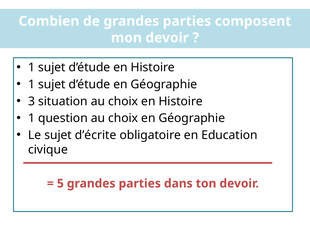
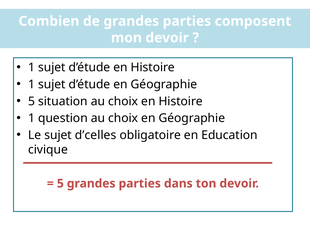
3: 3 -> 5 (32, 101)
d’écrite: d’écrite -> d’celles (96, 135)
